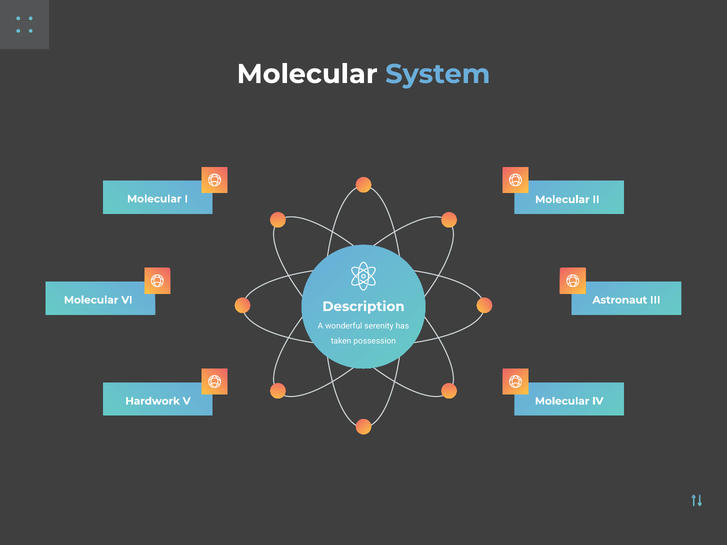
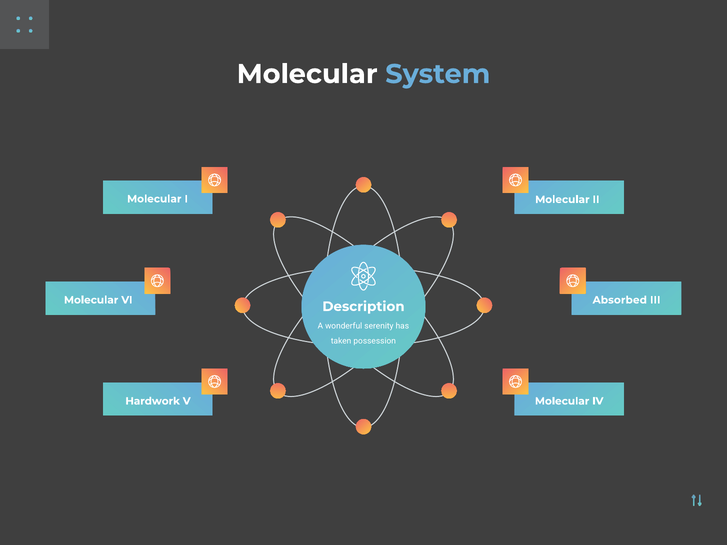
Astronaut: Astronaut -> Absorbed (620, 300)
